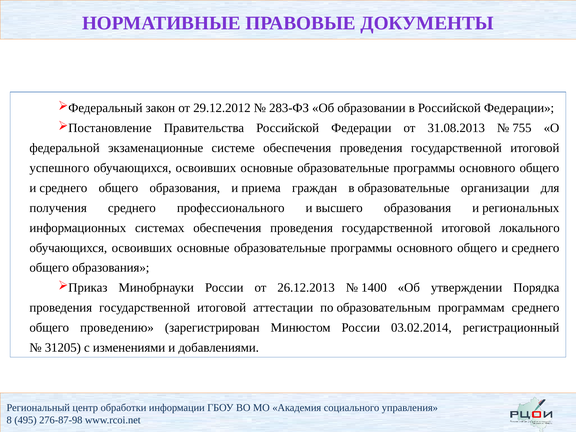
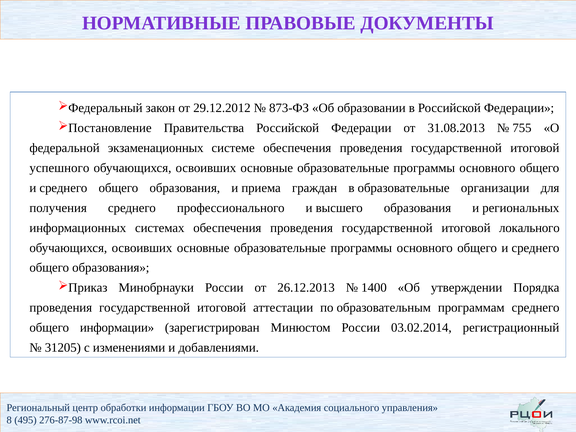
283-ФЗ: 283-ФЗ -> 873-ФЗ (289, 108)
экзаменационные: экзаменационные -> экзаменационных (156, 148)
общего проведению: проведению -> информации (117, 328)
